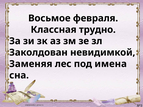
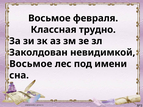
Заменяя: Заменяя -> Восьмое (31, 64)
имена: имена -> имени (111, 64)
